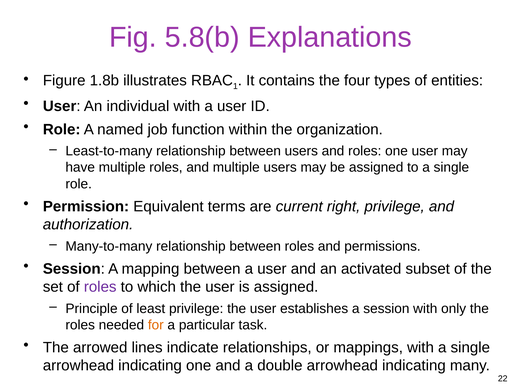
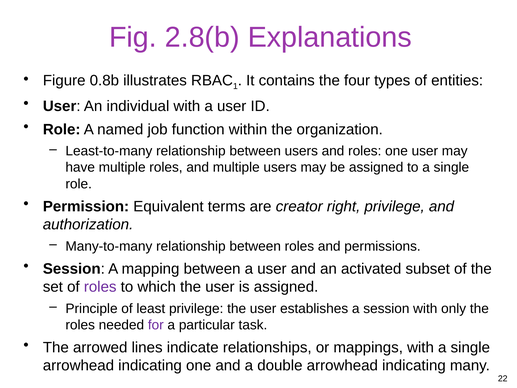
5.8(b: 5.8(b -> 2.8(b (202, 37)
1.8b: 1.8b -> 0.8b (104, 80)
current: current -> creator (299, 206)
for colour: orange -> purple (156, 325)
